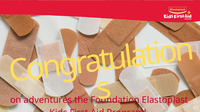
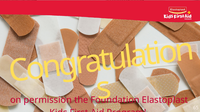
adventures: adventures -> permission (48, 100)
